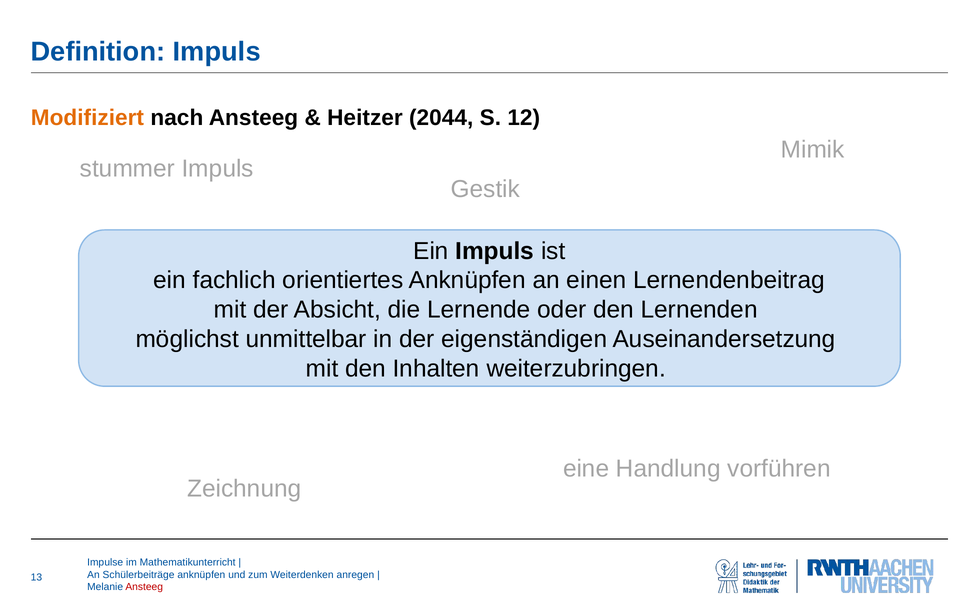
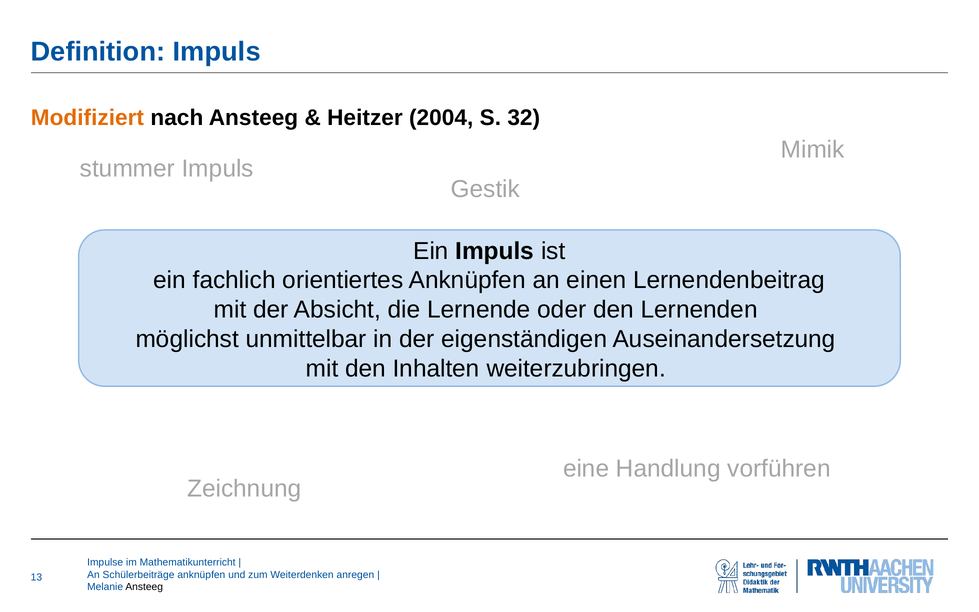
2044: 2044 -> 2004 (441, 118)
12: 12 -> 32 (524, 118)
Ansteeg colour: red -> black (144, 587)
